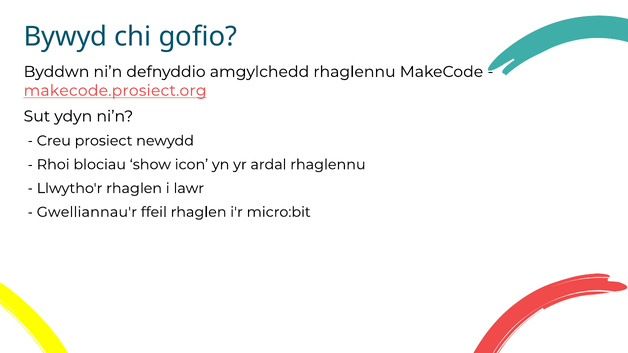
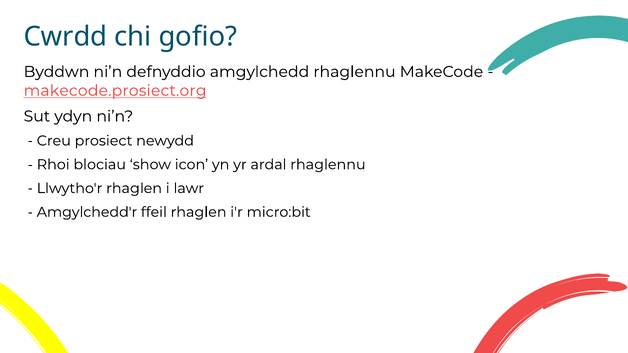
Bywyd: Bywyd -> Cwrdd (65, 37)
Gwelliannau'r: Gwelliannau'r -> Amgylchedd'r (87, 212)
